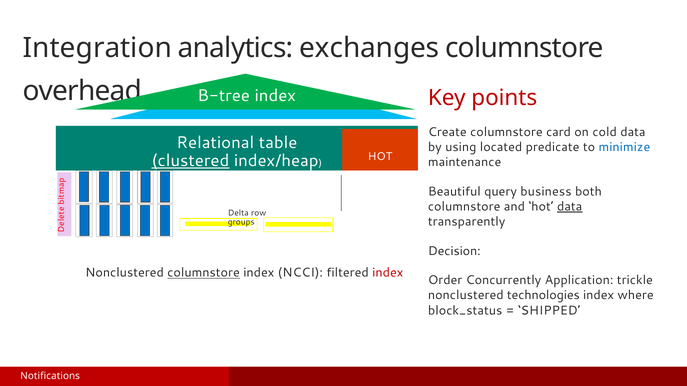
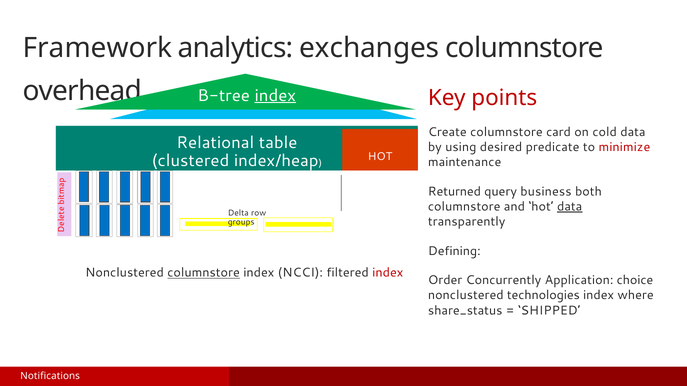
Integration: Integration -> Framework (98, 48)
index underline: none -> present (275, 96)
located: located -> desired (501, 147)
minimize colour: blue -> red (624, 147)
clustered underline: present -> none (190, 161)
Beautiful: Beautiful -> Returned (454, 192)
Decision: Decision -> Defining (454, 251)
trickle: trickle -> choice (635, 280)
block_status: block_status -> share_status (465, 311)
